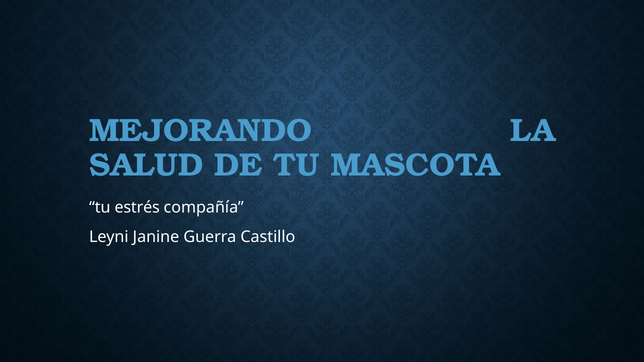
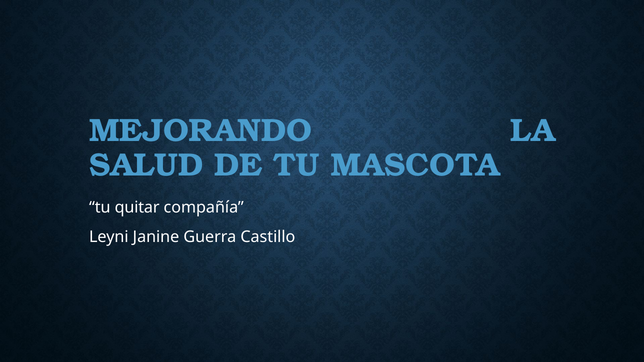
estrés: estrés -> quitar (137, 207)
